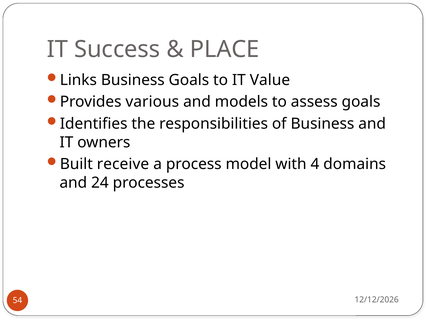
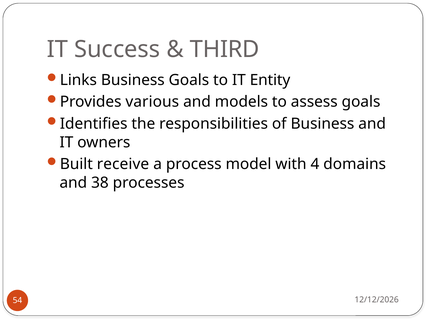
PLACE: PLACE -> THIRD (225, 49)
Value: Value -> Entity (270, 80)
24: 24 -> 38 (100, 182)
